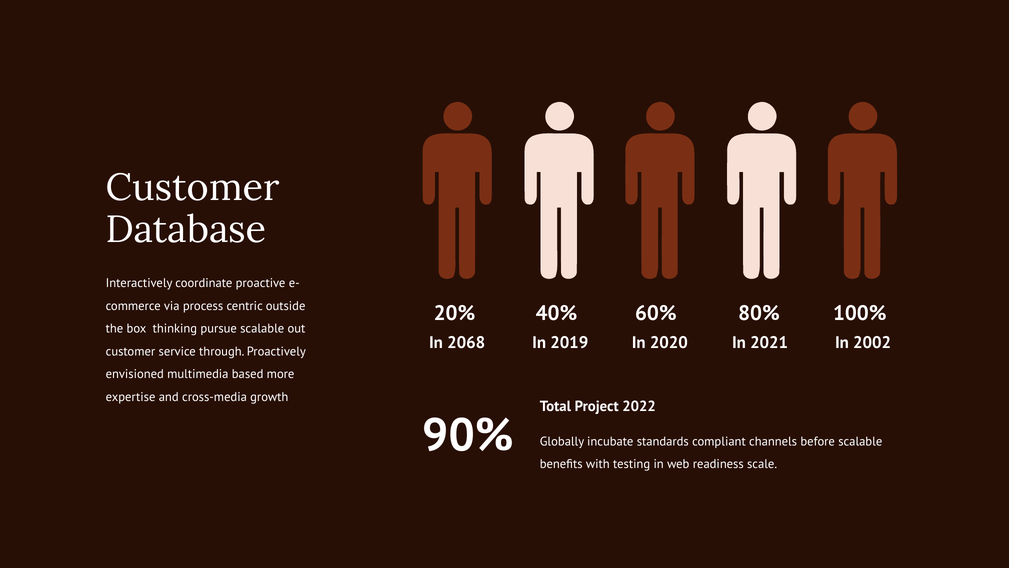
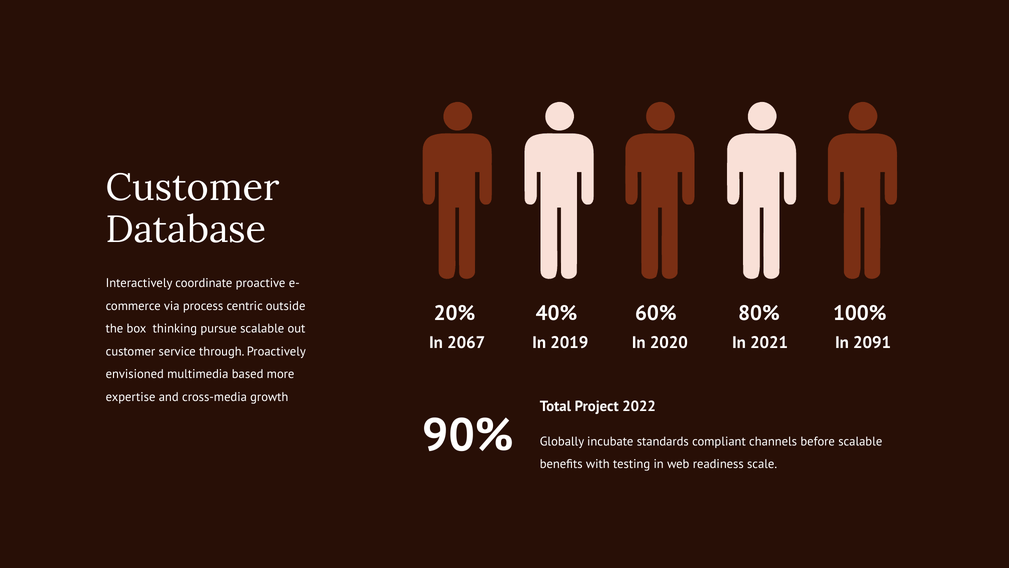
2068: 2068 -> 2067 (466, 342)
2002: 2002 -> 2091 (872, 342)
